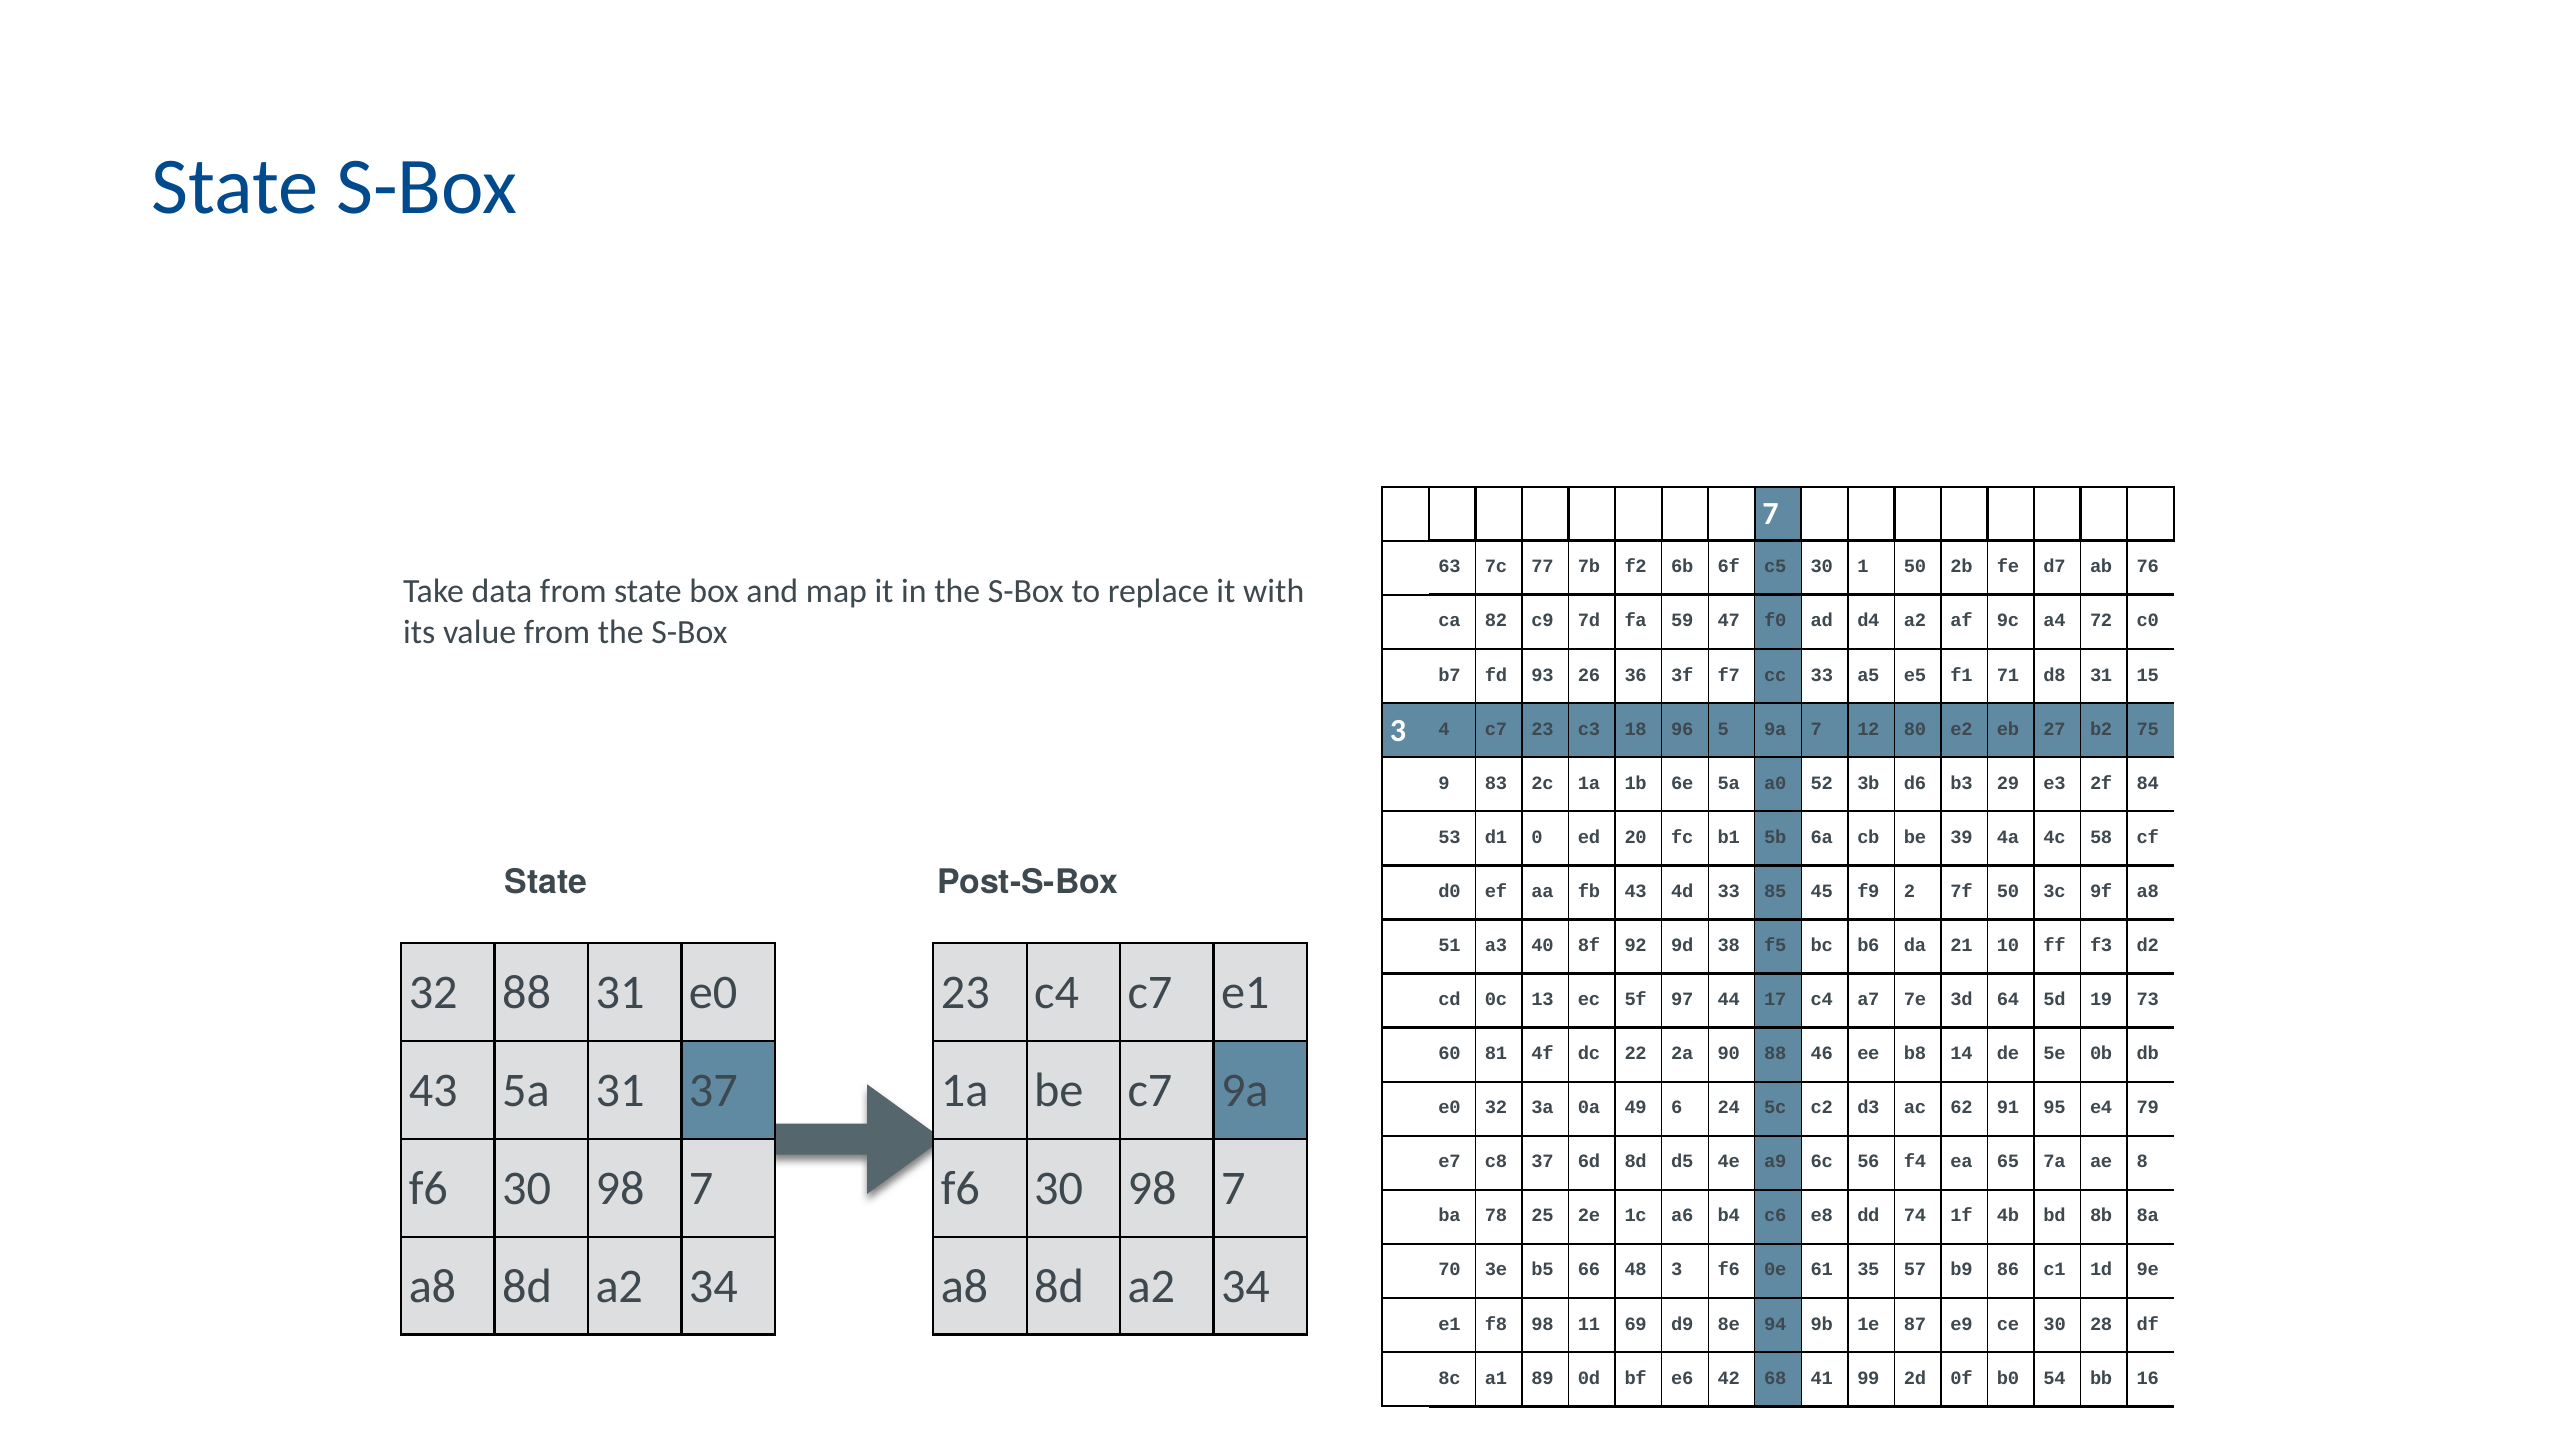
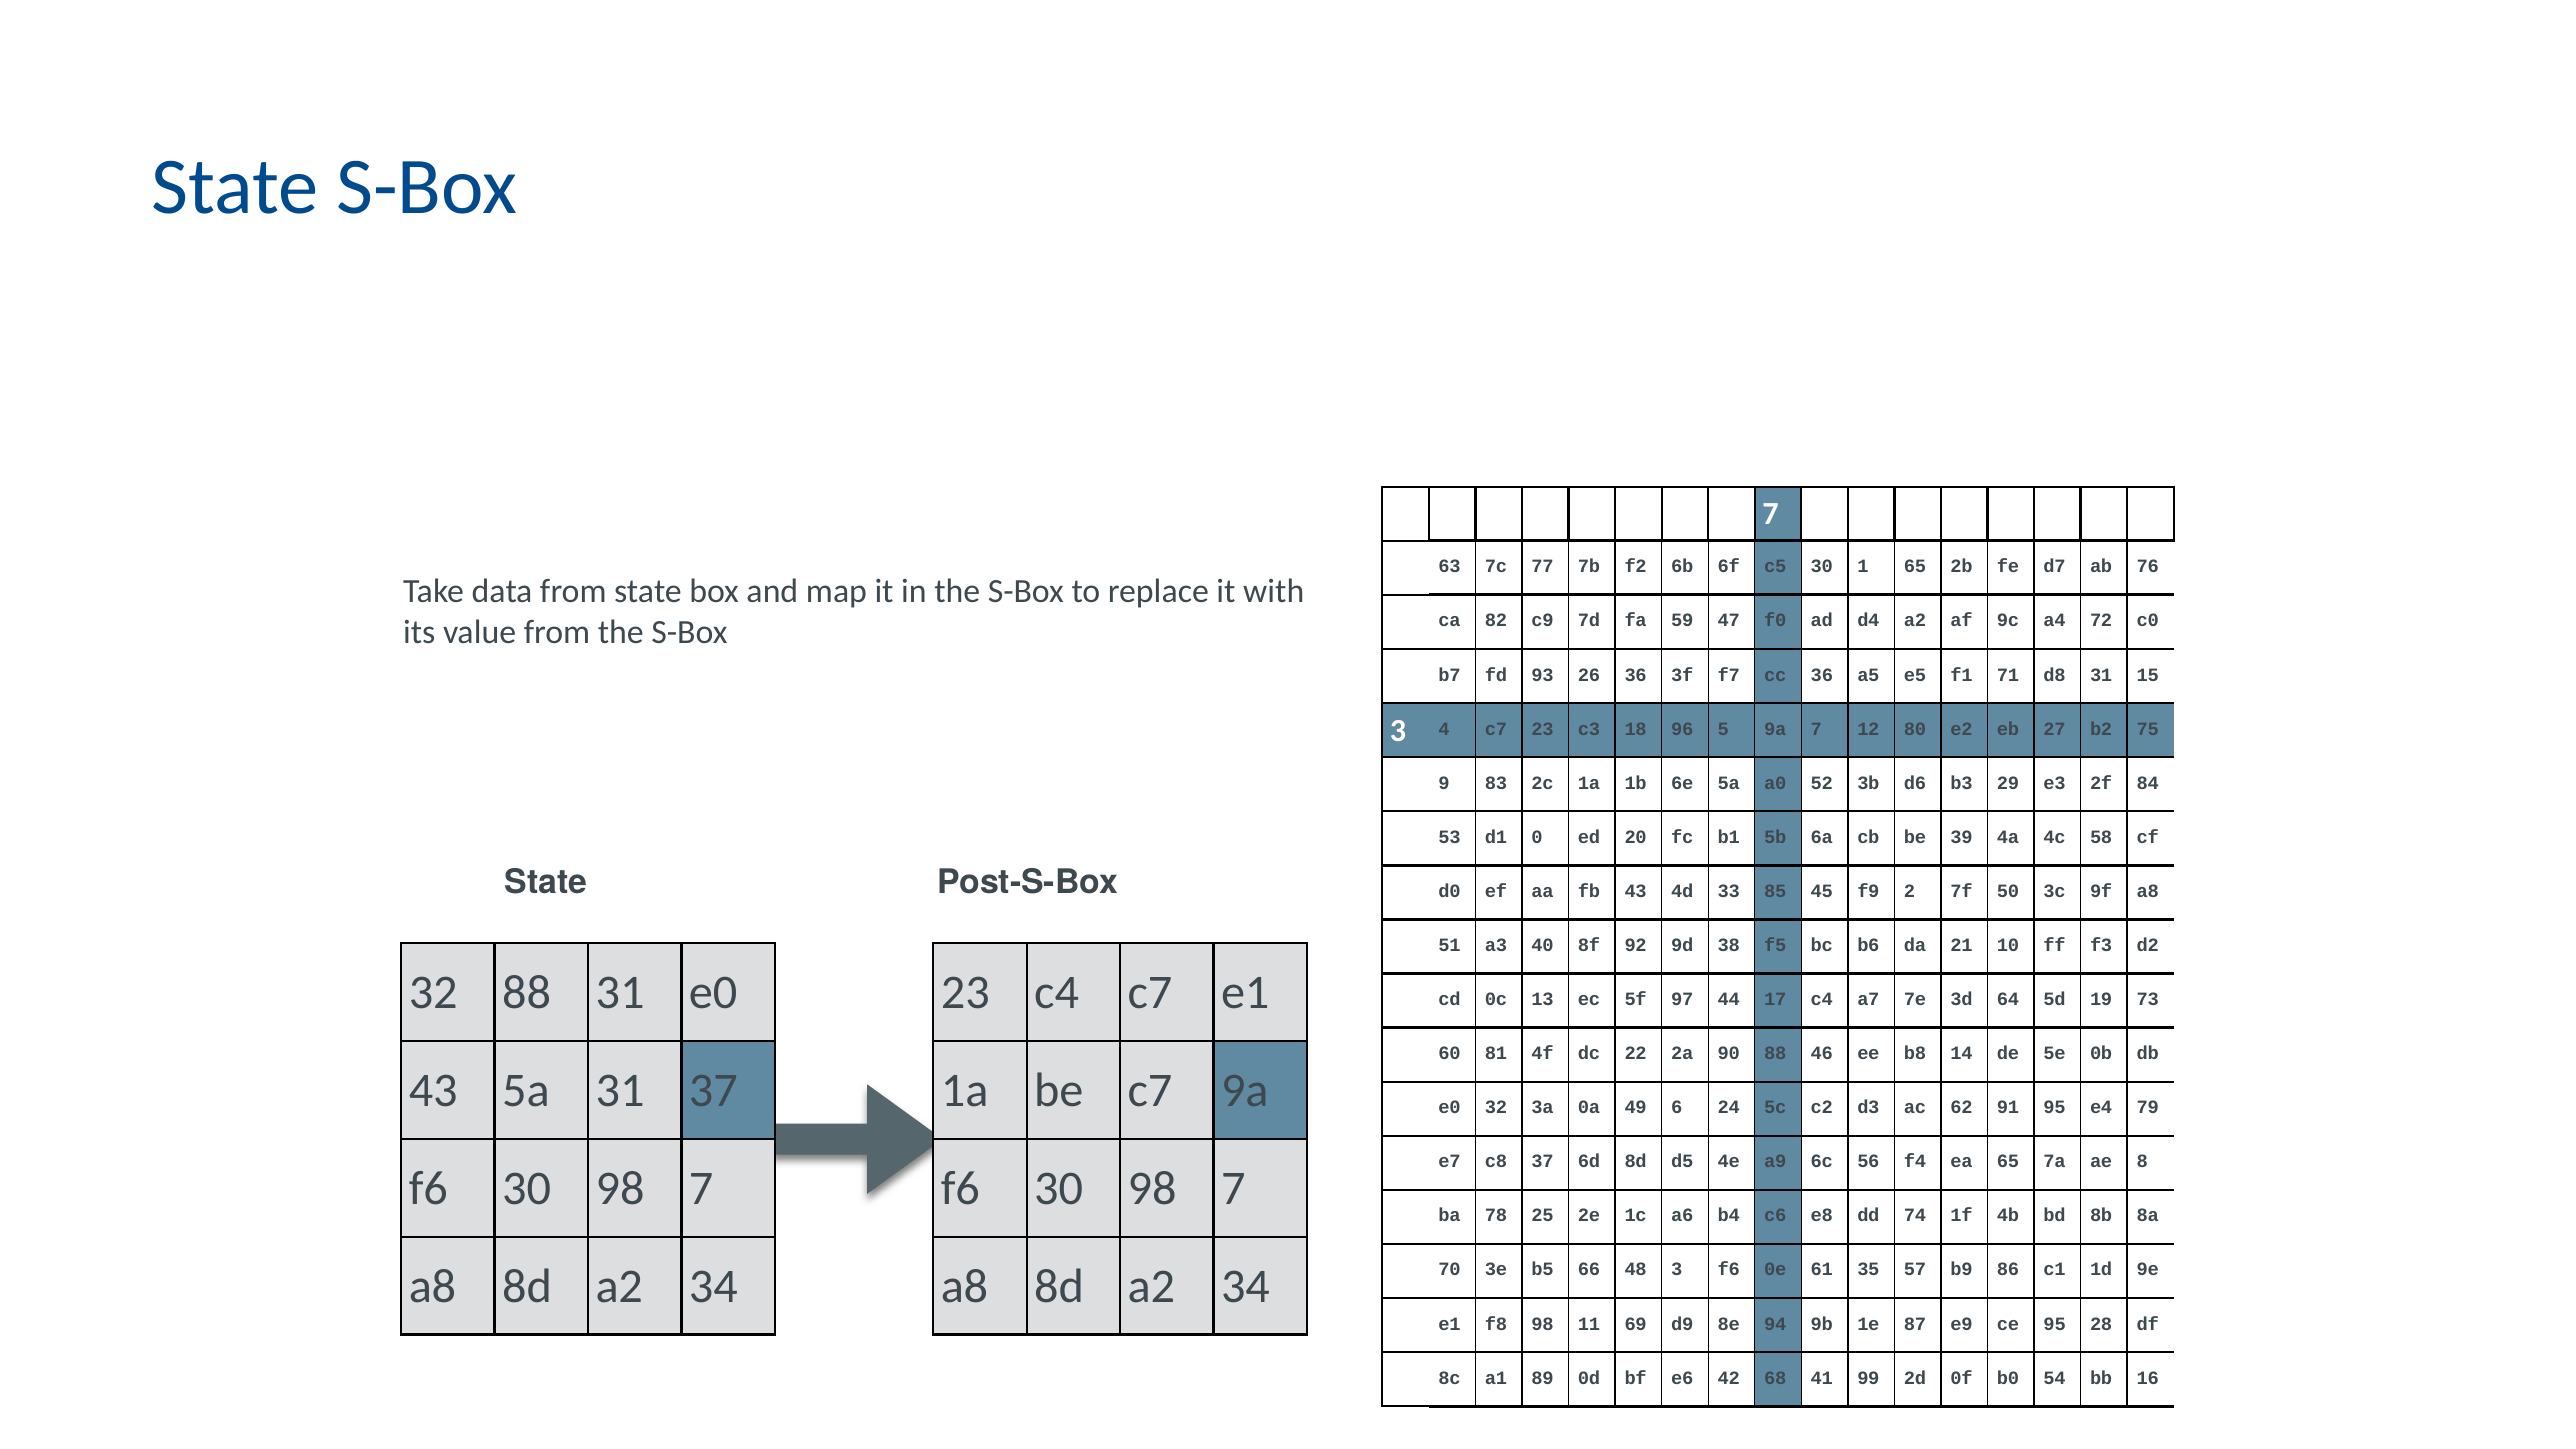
1 50: 50 -> 65 (1915, 567)
cc 33: 33 -> 36 (1822, 675)
ce 30: 30 -> 95 (2055, 1324)
